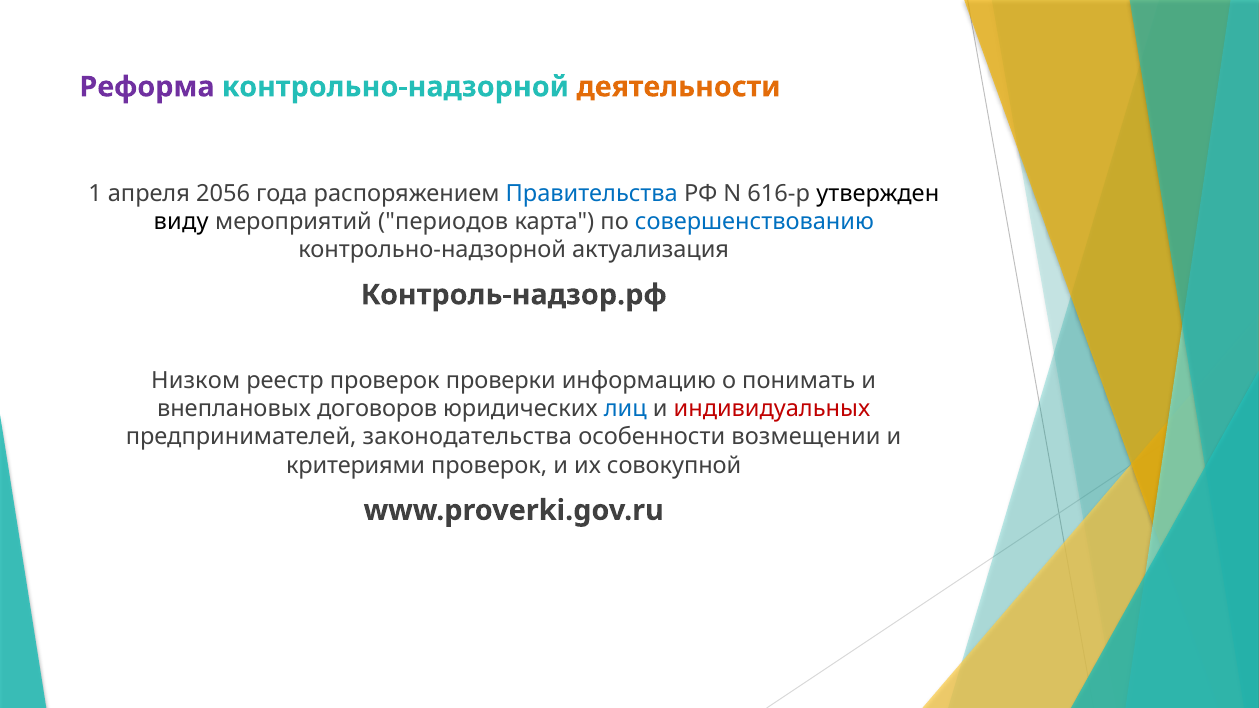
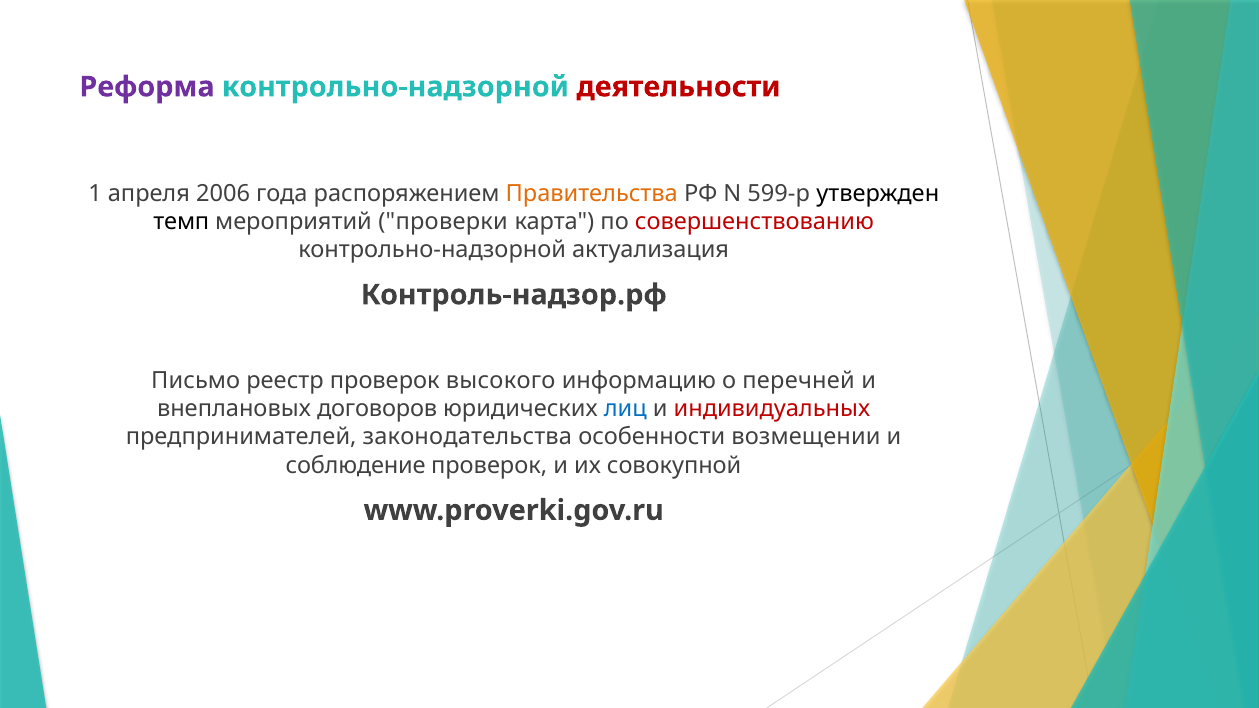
деятельности colour: orange -> red (679, 87)
2056: 2056 -> 2006 (223, 193)
Правительства colour: blue -> orange (592, 193)
616-р: 616-р -> 599-р (779, 193)
виду: виду -> темп (181, 222)
периодов: периодов -> проверки (443, 222)
совершенствованию colour: blue -> red (754, 222)
Низком: Низком -> Письмо (196, 381)
проверки: проверки -> высокого (501, 381)
понимать: понимать -> перечней (799, 381)
критериями: критериями -> соблюдение (356, 466)
